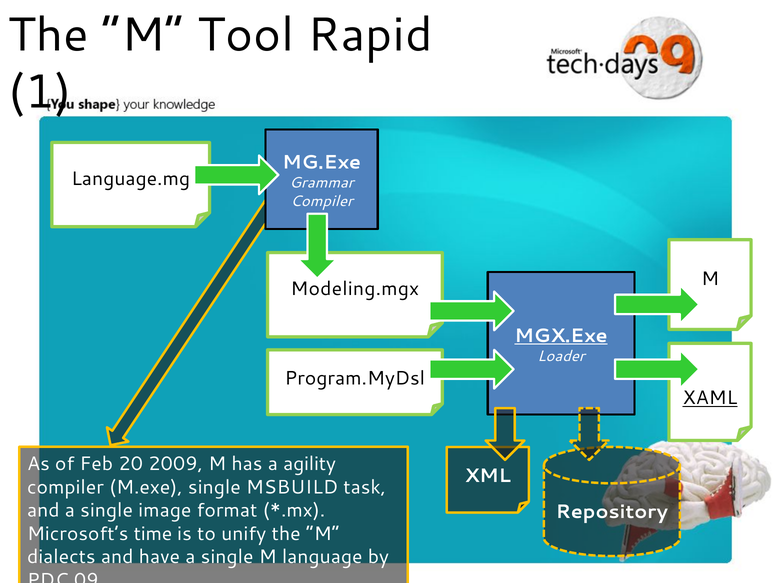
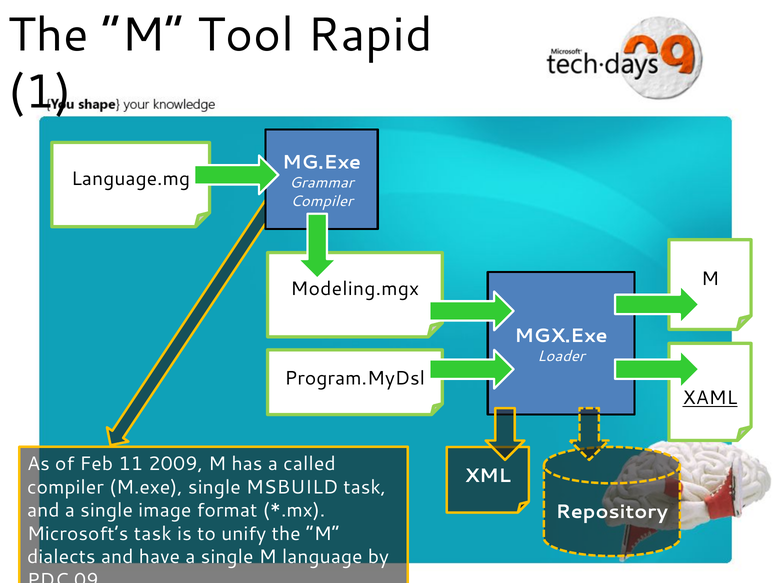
MGX.Exe underline: present -> none (561, 335)
20: 20 -> 11 (131, 464)
agility: agility -> called (309, 464)
Microsoft’s time: time -> task (153, 534)
